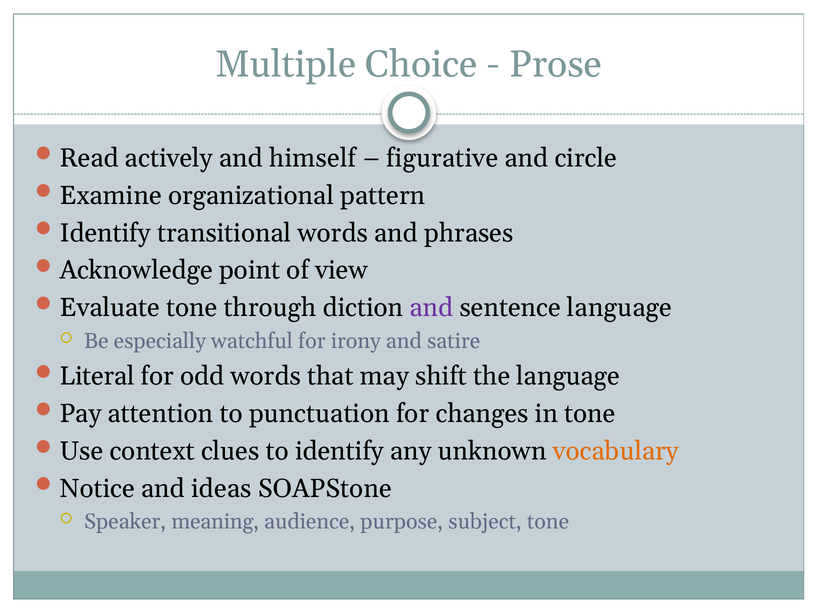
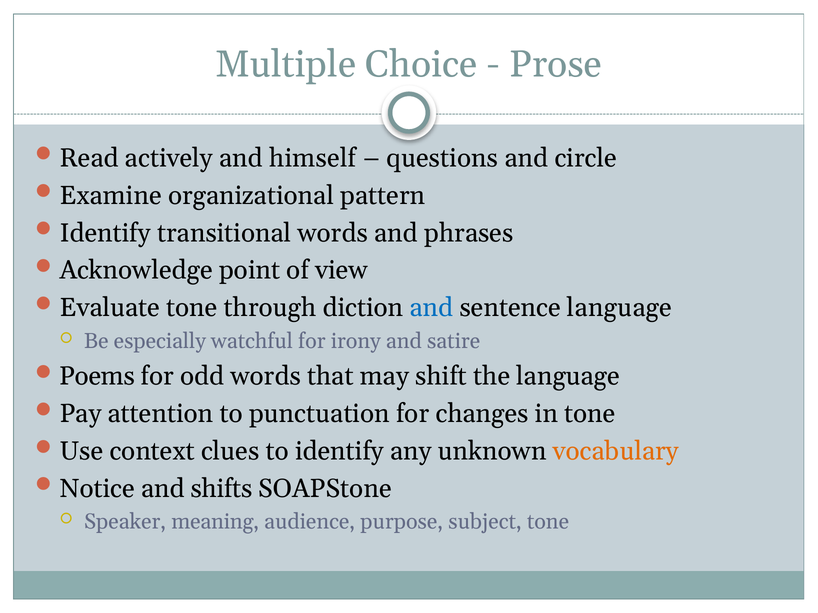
figurative: figurative -> questions (442, 158)
and colour: purple -> blue (432, 308)
Literal: Literal -> Poems (97, 376)
ideas: ideas -> shifts (222, 489)
